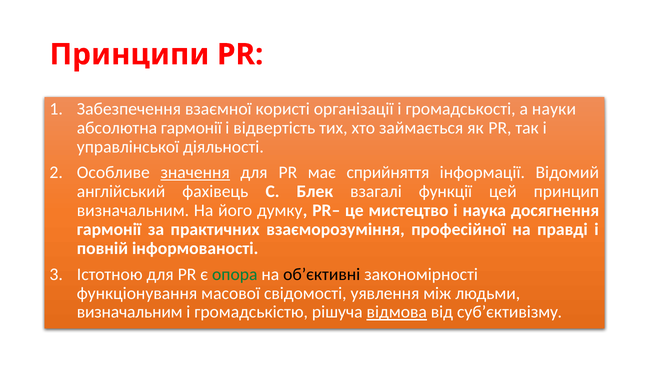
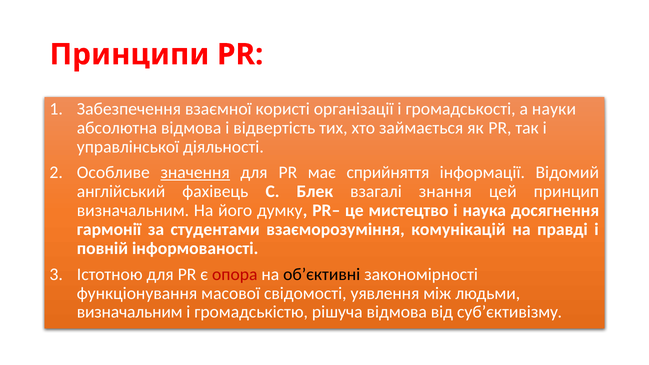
абсолютна гармонії: гармонії -> відмова (191, 128)
функції: функції -> знання (445, 192)
практичних: практичних -> студентами (215, 230)
професійної: професійної -> комунікацій (458, 230)
опора colour: green -> red (235, 274)
відмова underline: present -> none (397, 312)
